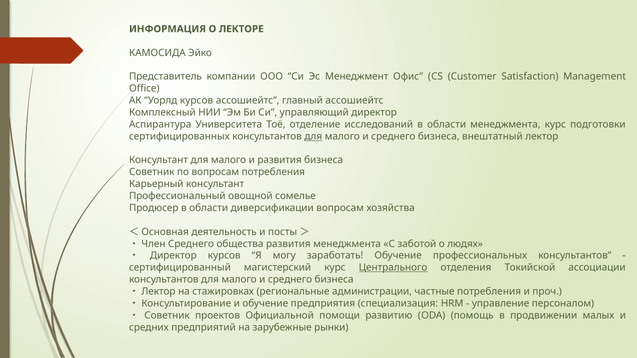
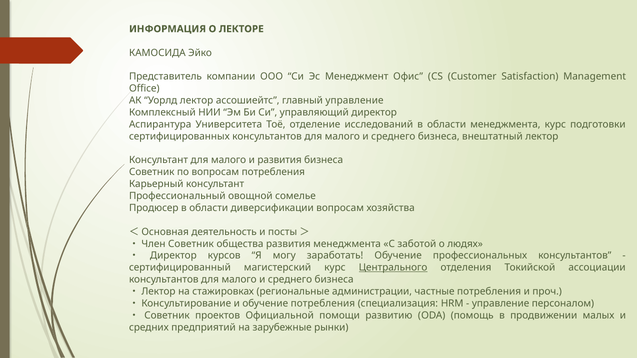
Уорлд курсов: курсов -> лектор (197, 101)
главный ассошиейтс: ассошиейтс -> управление (354, 101)
для underline: present -> none (313, 136)
Среднего: Среднего -> Советник (191, 244)
обучение предприятия: предприятия -> потребления (323, 304)
